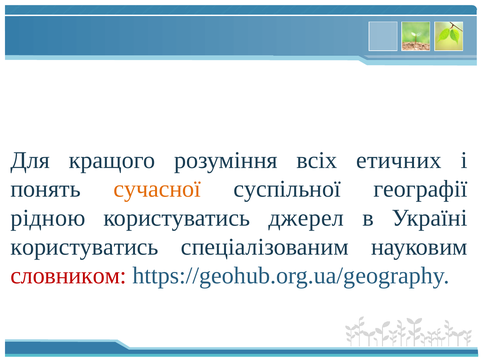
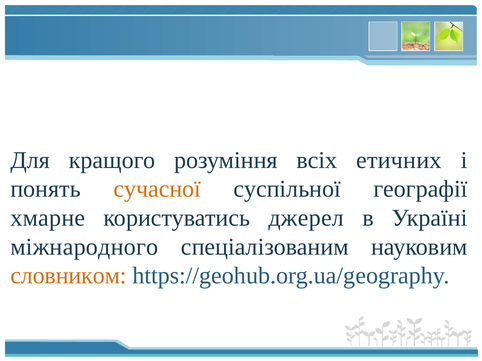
рідною: рідною -> хмарне (48, 218)
користуватись: користуватись -> міжнародного (84, 247)
словником colour: red -> orange (68, 276)
